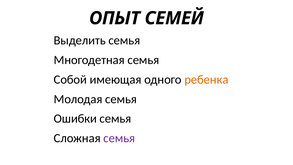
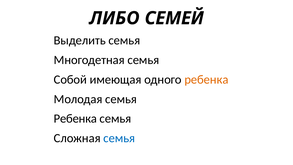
ОПЫТ: ОПЫТ -> ЛИБО (114, 18)
Ошибки: Ошибки -> Ребенка (75, 119)
семья colour: purple -> blue (119, 138)
